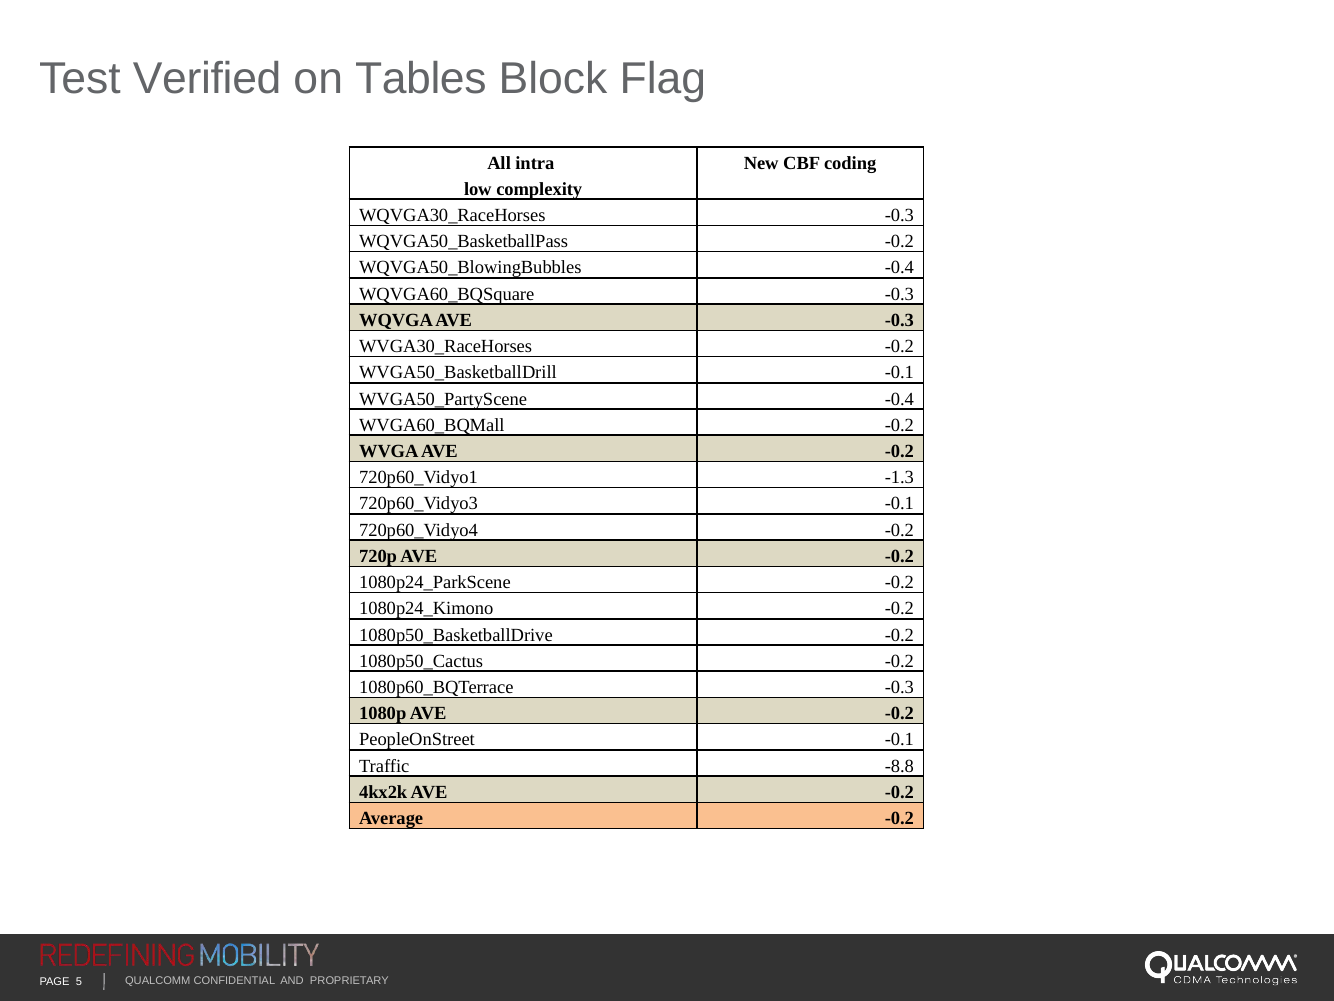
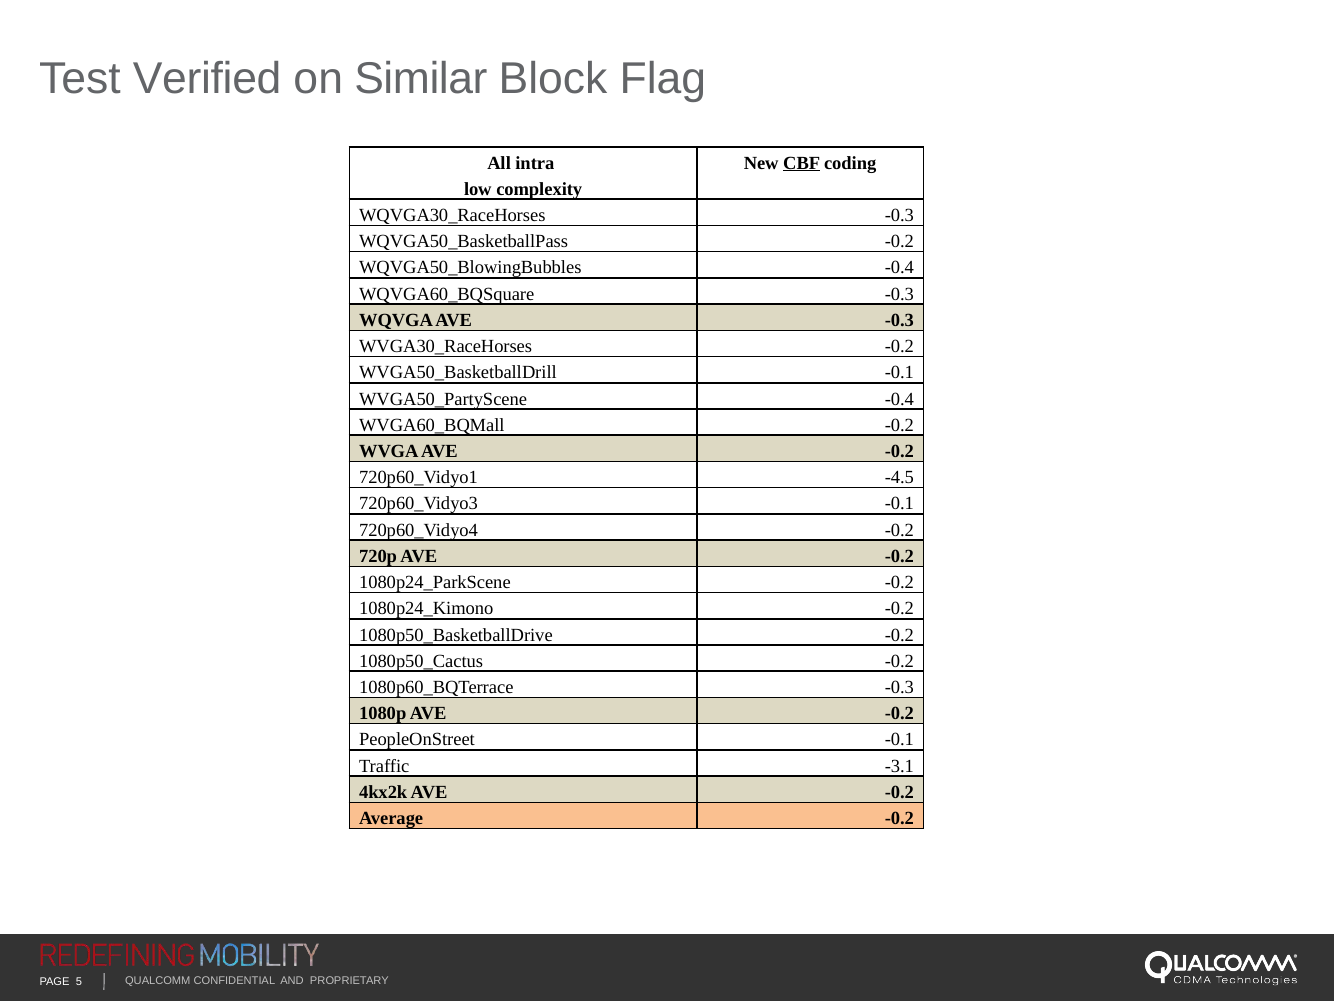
Tables: Tables -> Similar (421, 79)
CBF underline: none -> present (802, 163)
-1.3: -1.3 -> -4.5 (899, 477)
-8.8: -8.8 -> -3.1 (899, 766)
